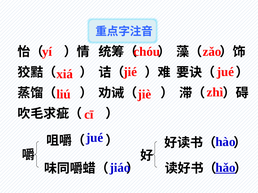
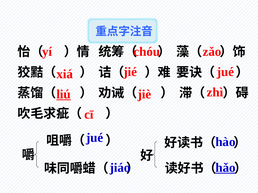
liú underline: none -> present (64, 94)
